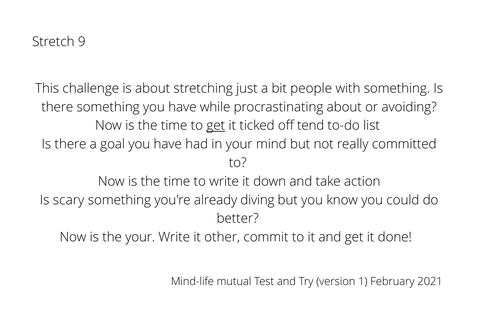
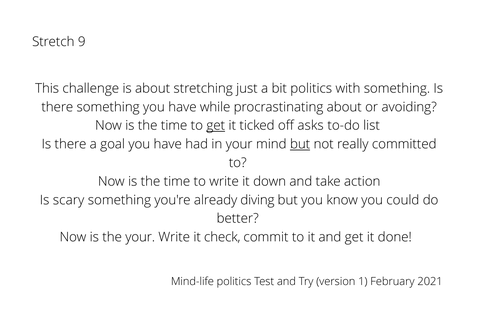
bit people: people -> politics (311, 89)
tend: tend -> asks (311, 126)
but underline: none -> present (300, 144)
other: other -> check (222, 237)
Mind-life mutual: mutual -> politics (234, 282)
